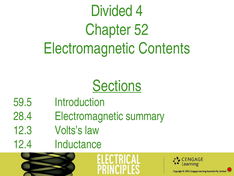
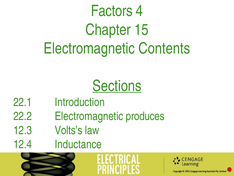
Divided: Divided -> Factors (112, 11)
52: 52 -> 15 (141, 30)
59.5: 59.5 -> 22.1 (23, 102)
28.4: 28.4 -> 22.2 (23, 116)
summary: summary -> produces (145, 116)
